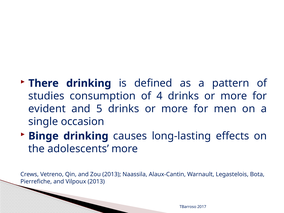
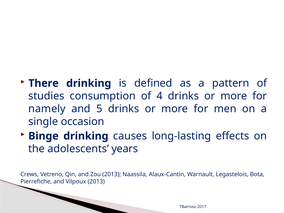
evident: evident -> namely (47, 109)
adolescents more: more -> years (125, 149)
